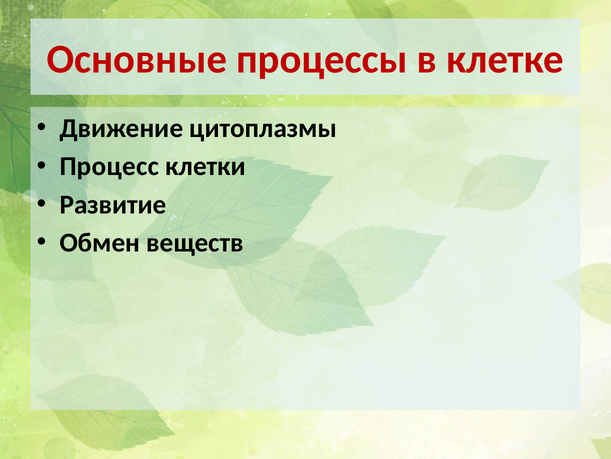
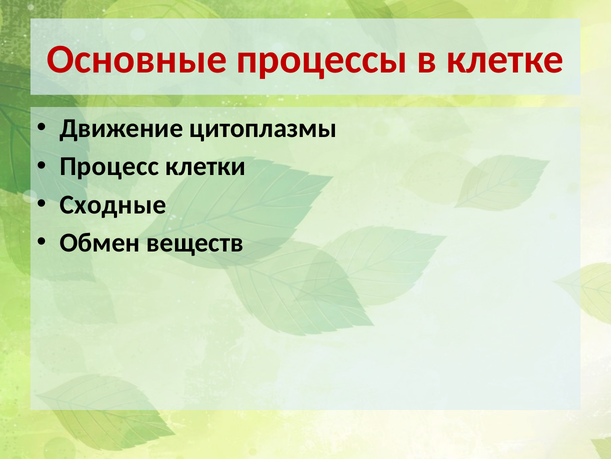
Развитие: Развитие -> Сходные (113, 204)
